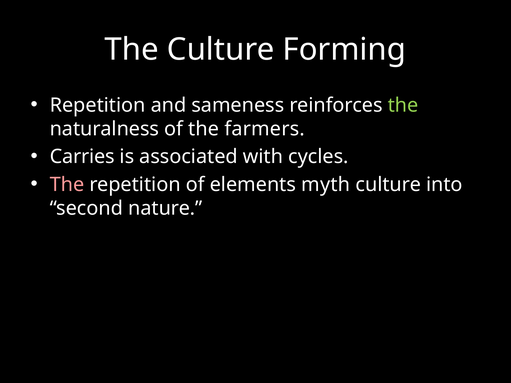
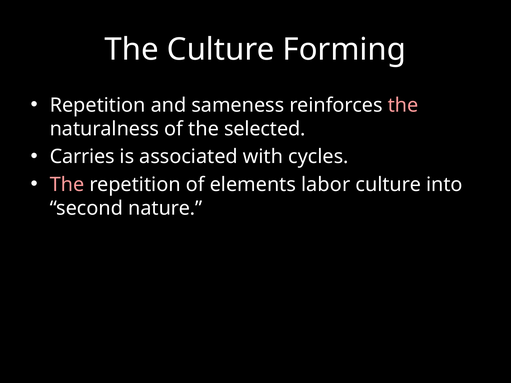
the colour: light green -> pink (403, 105)
farmers: farmers -> selected (265, 129)
myth: myth -> labor (326, 185)
